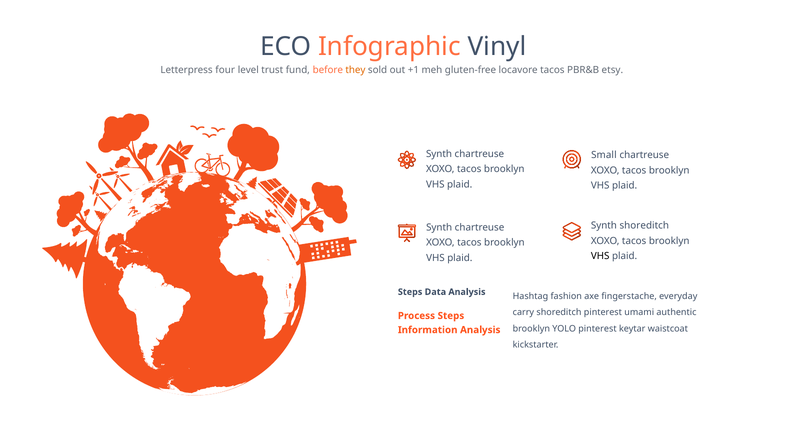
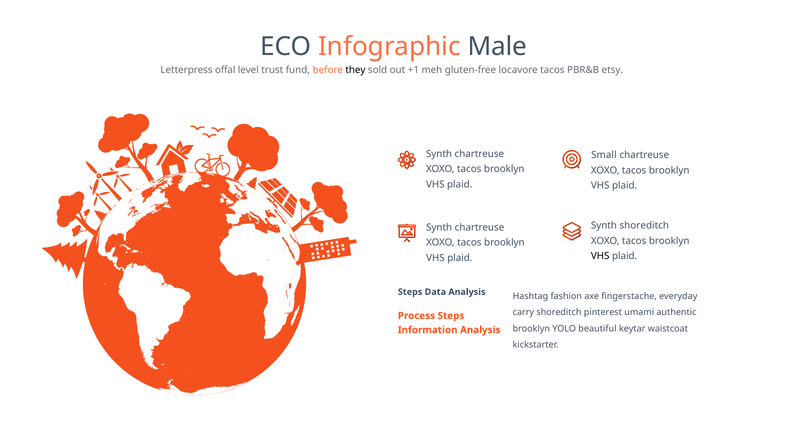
Vinyl: Vinyl -> Male (497, 47)
four: four -> offal (225, 70)
they colour: orange -> black (355, 70)
YOLO pinterest: pinterest -> beautiful (597, 329)
